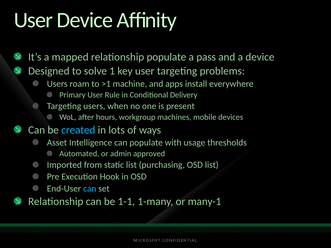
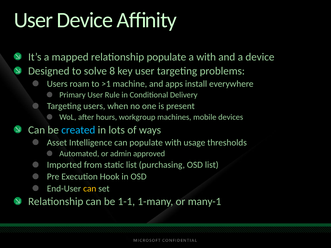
a pass: pass -> with (206, 57)
1: 1 -> 8 (112, 71)
can colour: light blue -> yellow (90, 189)
